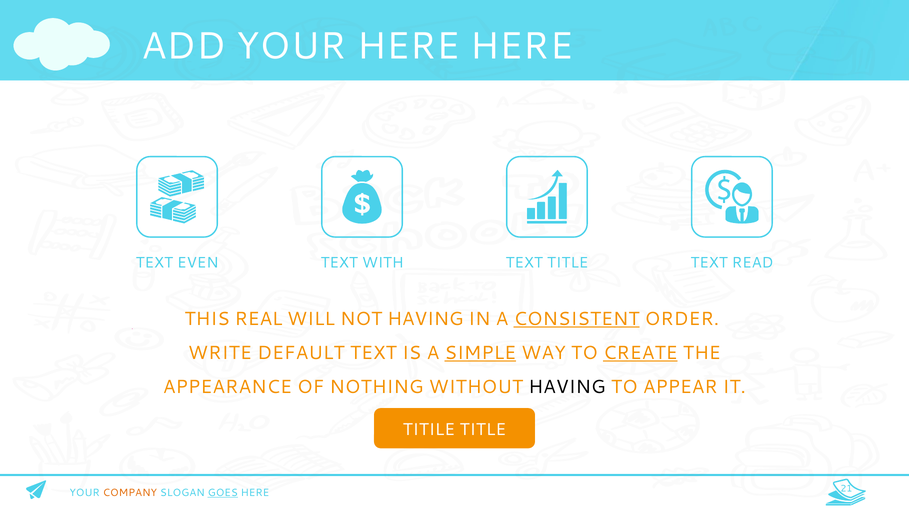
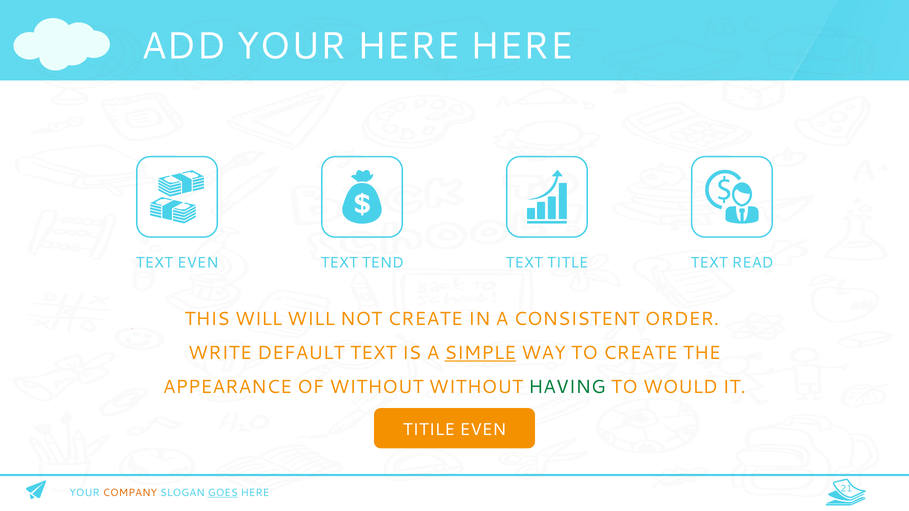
WITH: WITH -> TEND (383, 263)
THIS REAL: REAL -> WILL (259, 319)
NOT HAVING: HAVING -> CREATE (425, 319)
CONSISTENT underline: present -> none (577, 319)
CREATE underline: present -> none (640, 353)
OF NOTHING: NOTHING -> WITHOUT (377, 387)
HAVING colour: black -> green (567, 387)
APPEAR: APPEAR -> WOULD (680, 387)
TITILE TITLE: TITLE -> EVEN (483, 430)
